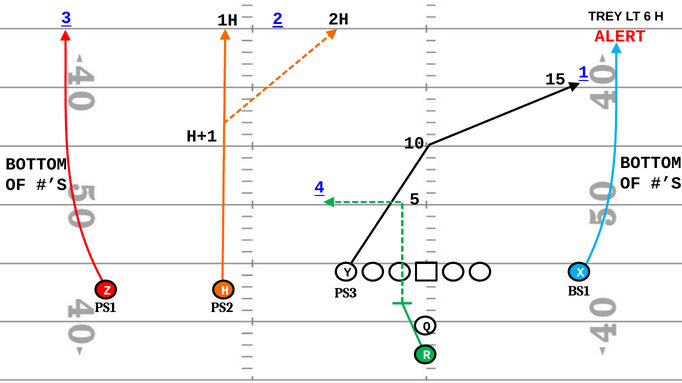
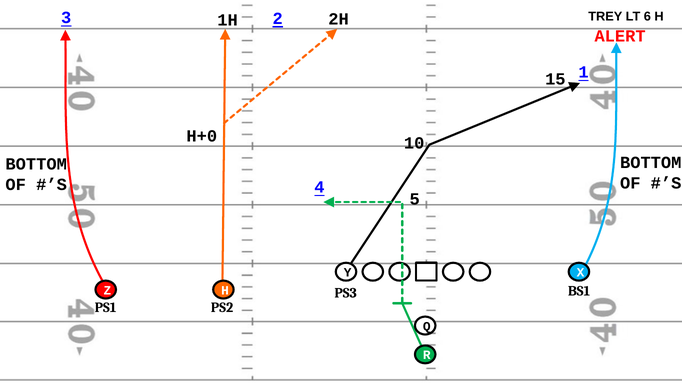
H+1: H+1 -> H+0 (202, 136)
